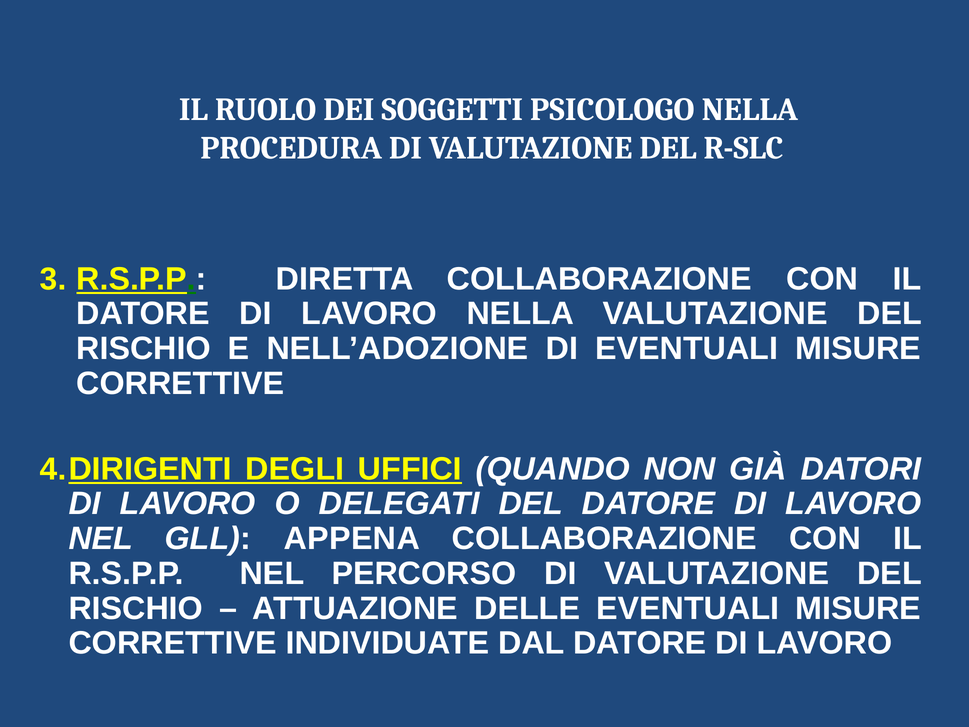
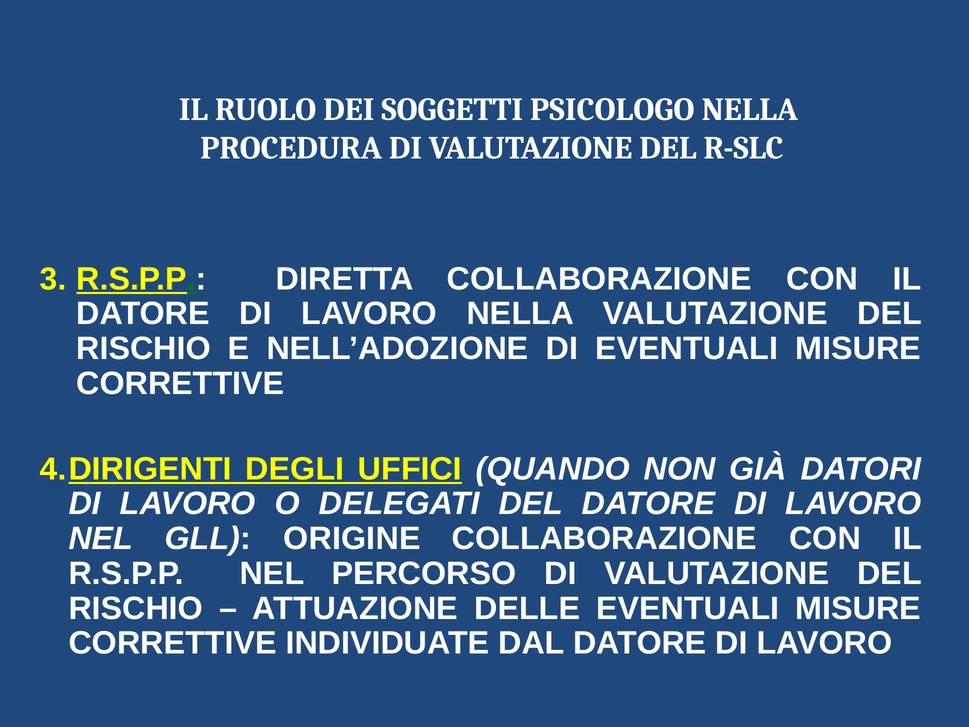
APPENA: APPENA -> ORIGINE (352, 538)
